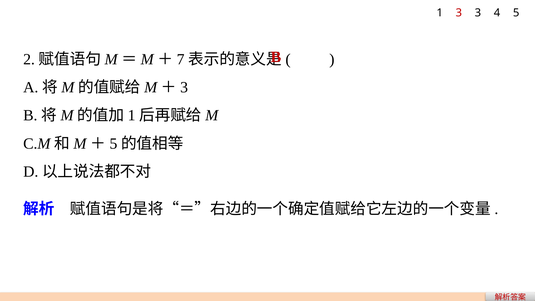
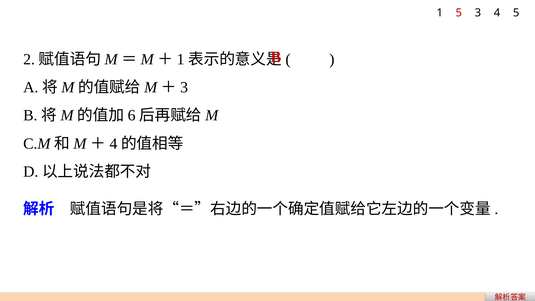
1 3: 3 -> 5 (459, 13)
7: 7 -> 1 (181, 59)
1: 1 -> 6 (132, 115)
5: 5 -> 4 (113, 144)
